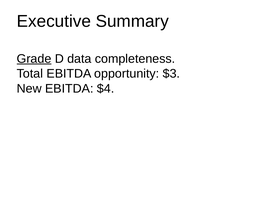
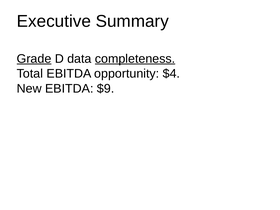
completeness underline: none -> present (135, 59)
$3: $3 -> $4 (171, 74)
$4: $4 -> $9 (106, 89)
